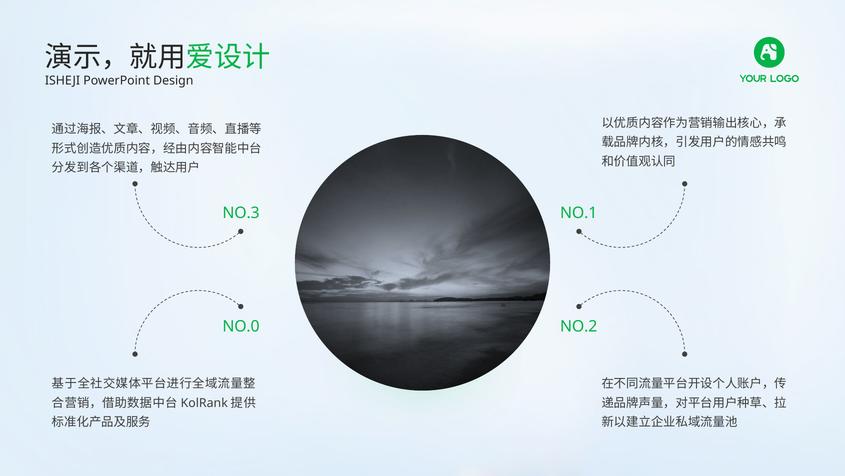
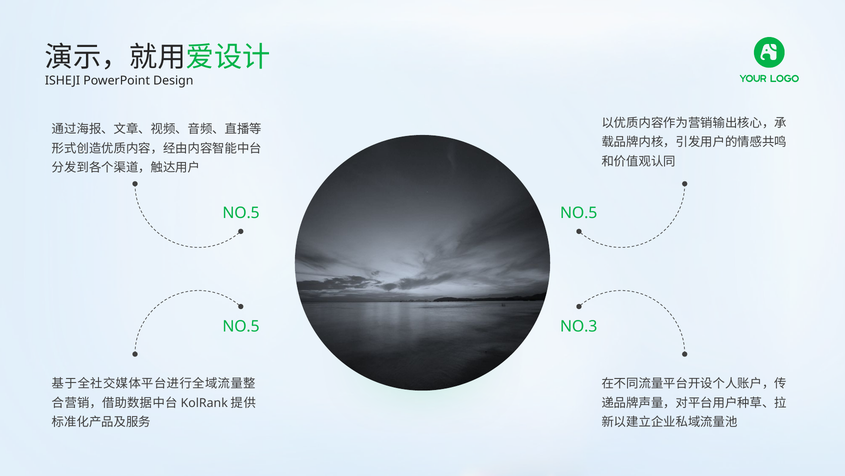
NO.3: NO.3 -> NO.5 (241, 213)
NO.1: NO.1 -> NO.5 (579, 213)
NO.0: NO.0 -> NO.5 (241, 326)
NO.2: NO.2 -> NO.3 (579, 326)
